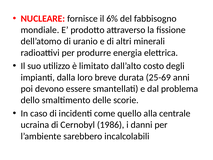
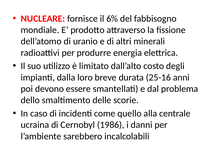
25-69: 25-69 -> 25-16 (158, 77)
